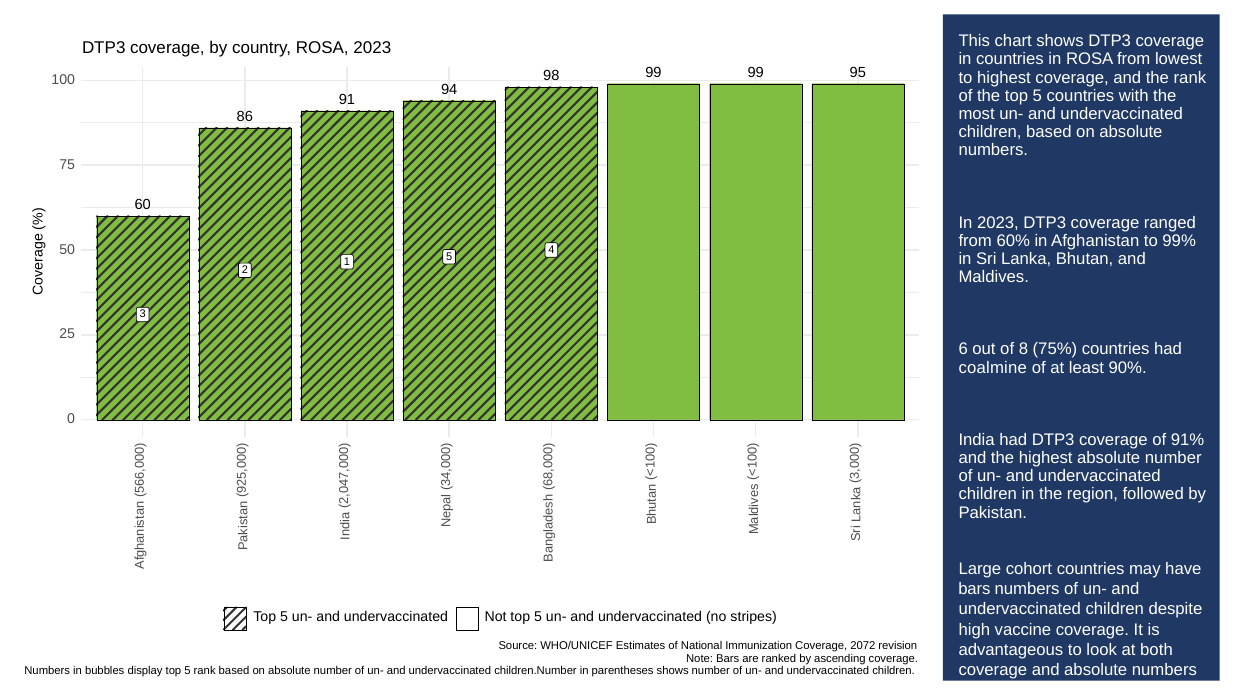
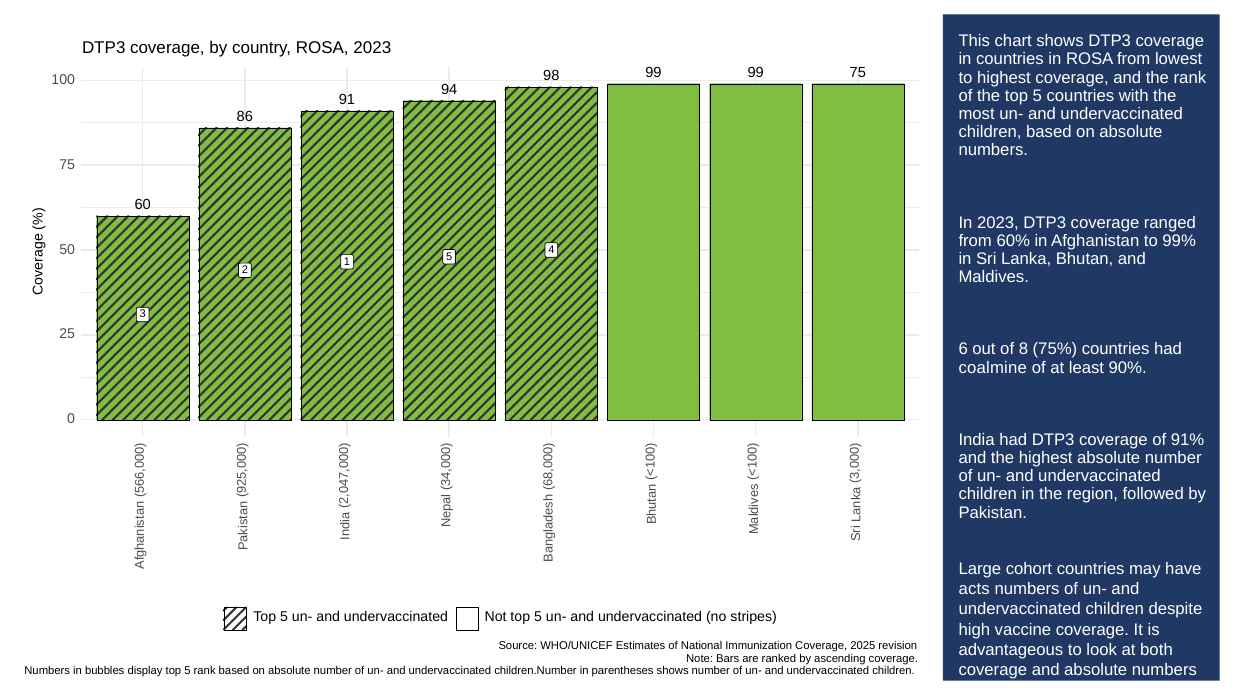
98 95: 95 -> 75 (858, 73)
bars: bars -> acts (974, 589)
2072: 2072 -> 2025 (863, 646)
